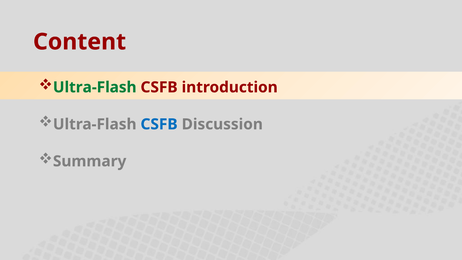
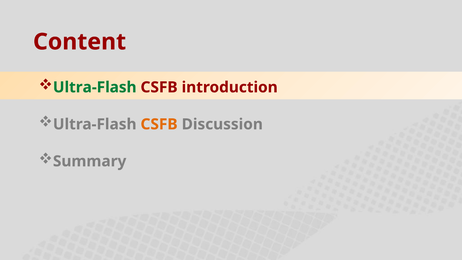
CSFB colour: blue -> orange (159, 124)
